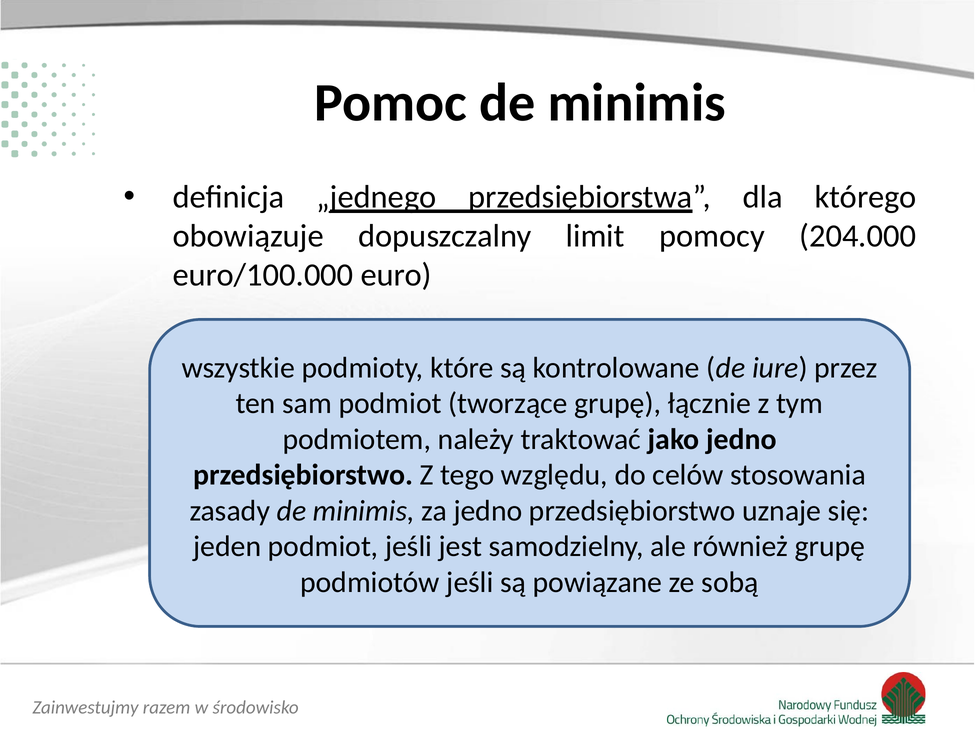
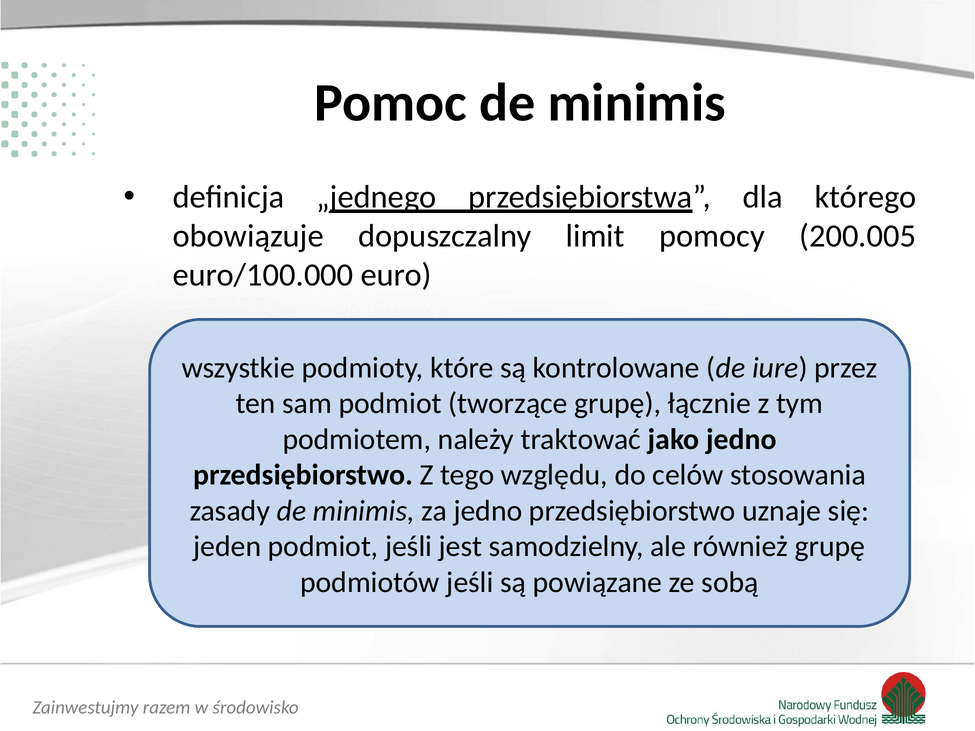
204.000: 204.000 -> 200.005 (858, 236)
